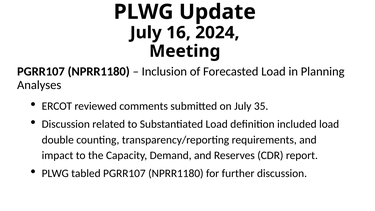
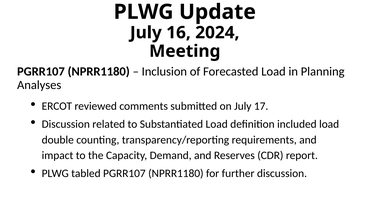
35: 35 -> 17 (261, 106)
